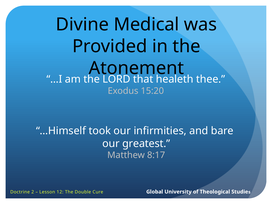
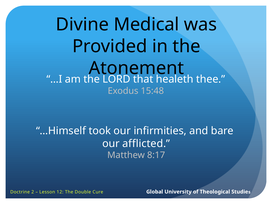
15:20: 15:20 -> 15:48 (152, 91)
greatest: greatest -> afflicted (146, 144)
